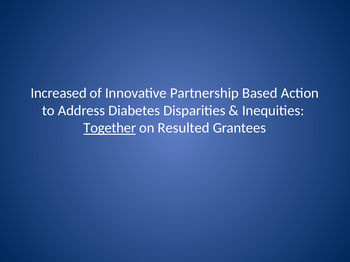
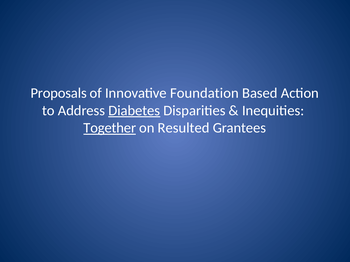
Increased: Increased -> Proposals (59, 93)
Partnership: Partnership -> Foundation (204, 93)
Diabetes underline: none -> present (134, 111)
